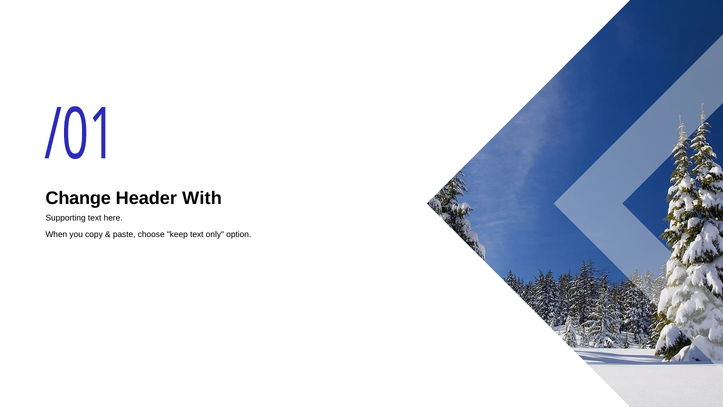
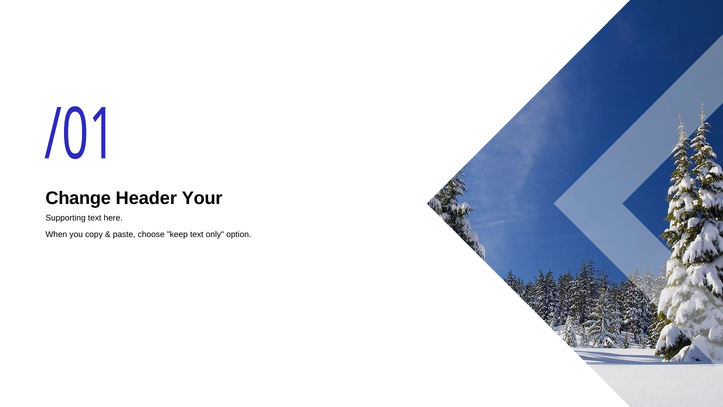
With: With -> Your (202, 198)
